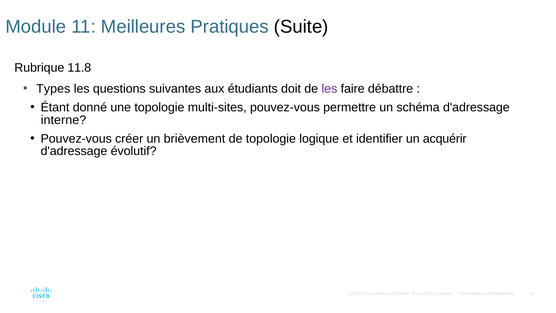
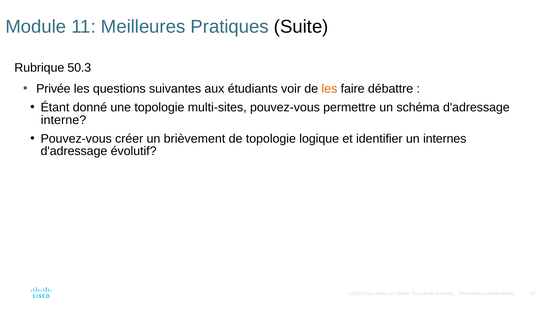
11.8: 11.8 -> 50.3 (79, 68)
Types: Types -> Privée (53, 89)
doit: doit -> voir (291, 89)
les colour: purple -> orange (329, 89)
acquérir: acquérir -> internes (445, 139)
